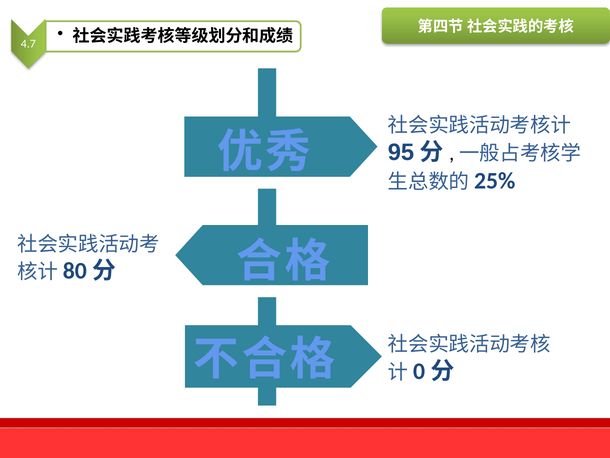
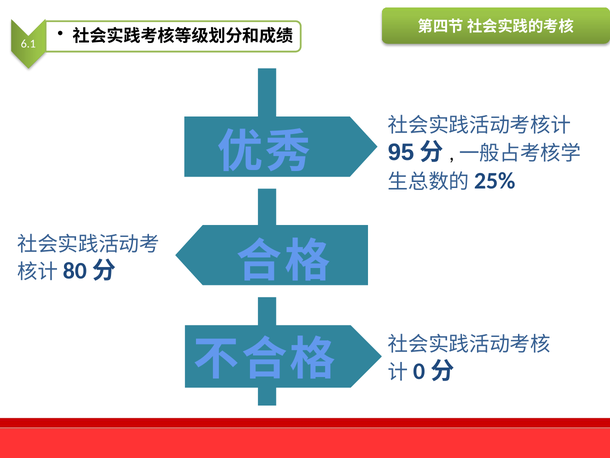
4.7: 4.7 -> 6.1 (28, 44)
